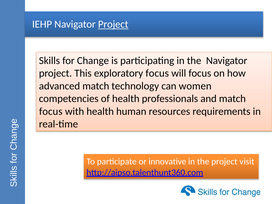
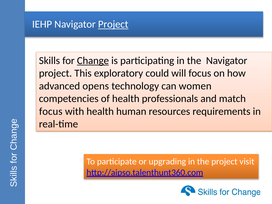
Change underline: none -> present (93, 61)
exploratory focus: focus -> could (157, 73)
advanced match: match -> opens (96, 86)
innovative: innovative -> upgrading (167, 162)
